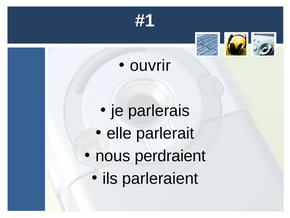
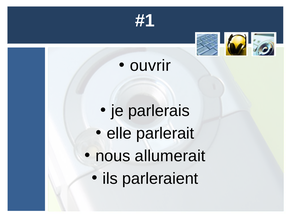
perdraient: perdraient -> allumerait (170, 156)
